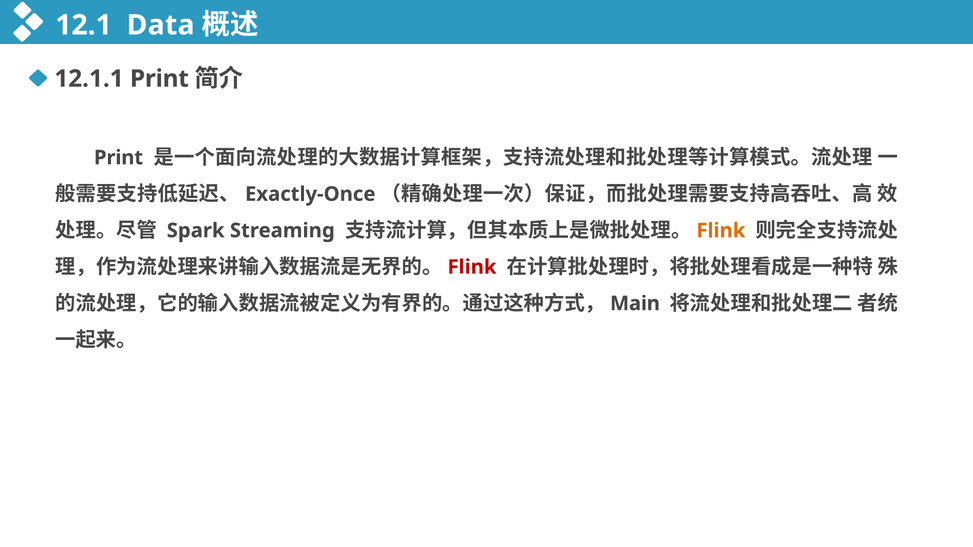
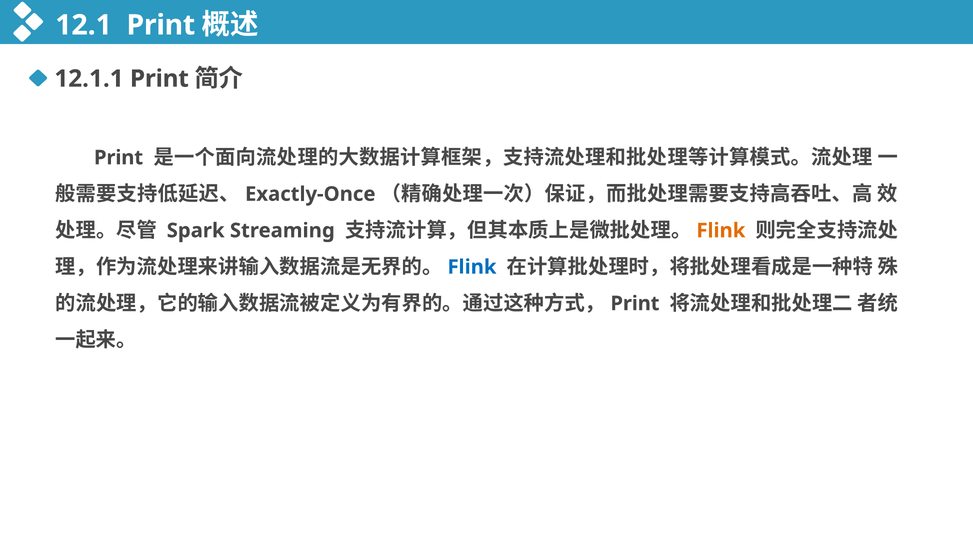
12.1 Data: Data -> Print (161, 25)
Flink colour: red -> blue (472, 267)
Main: Main -> Print (635, 304)
